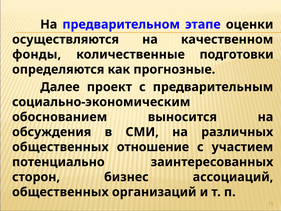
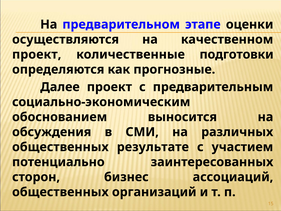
фонды: фонды -> проект (37, 54)
отношение: отношение -> результате (153, 147)
